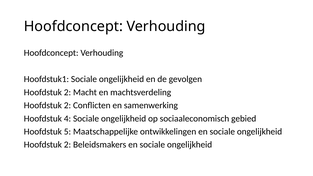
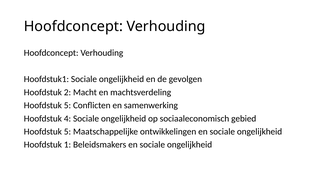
2: 2 -> 5 (67, 105)
2: 2 -> 1 (67, 145)
